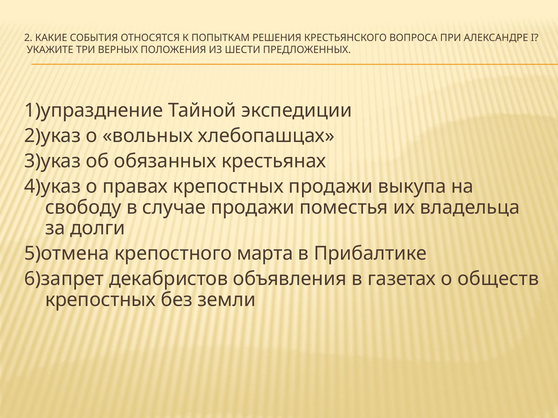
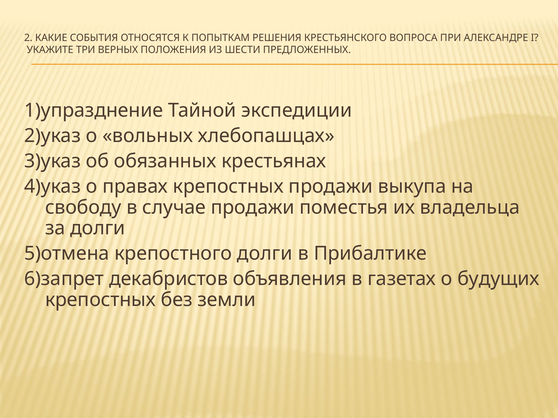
крепостного марта: марта -> долги (265, 254)
обществ: обществ -> будущих (498, 279)
